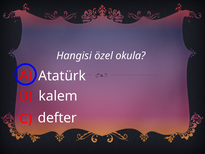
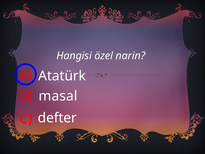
okula: okula -> narin (130, 56)
kalem: kalem -> masal (58, 96)
